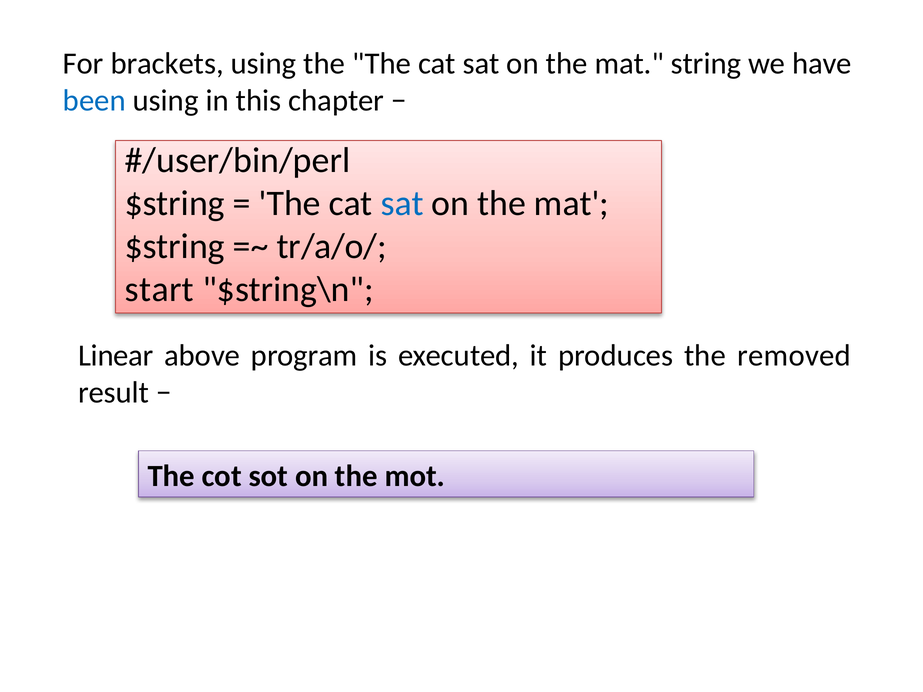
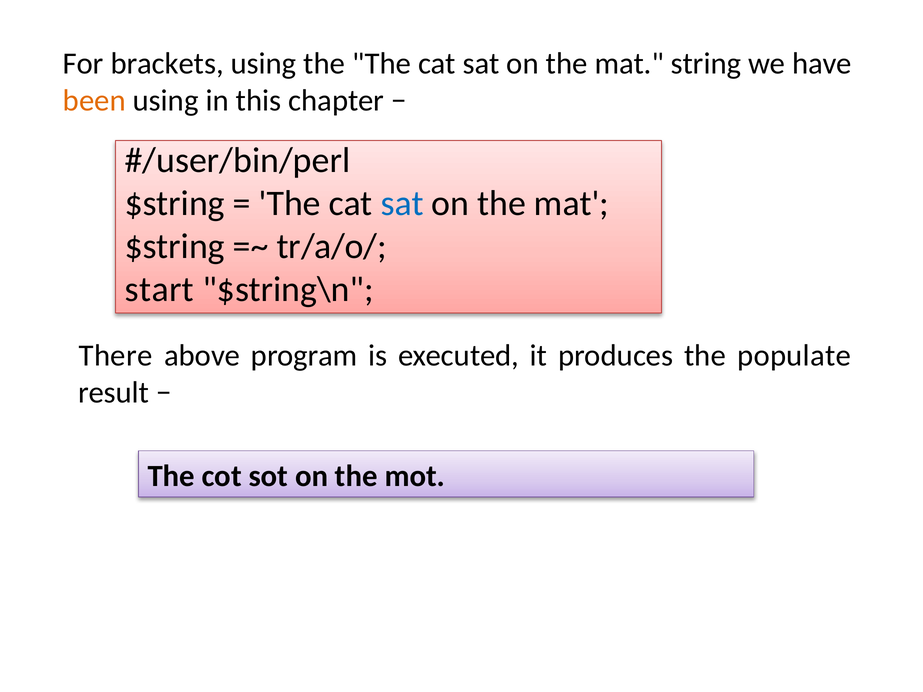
been colour: blue -> orange (94, 100)
Linear: Linear -> There (116, 356)
removed: removed -> populate (794, 356)
